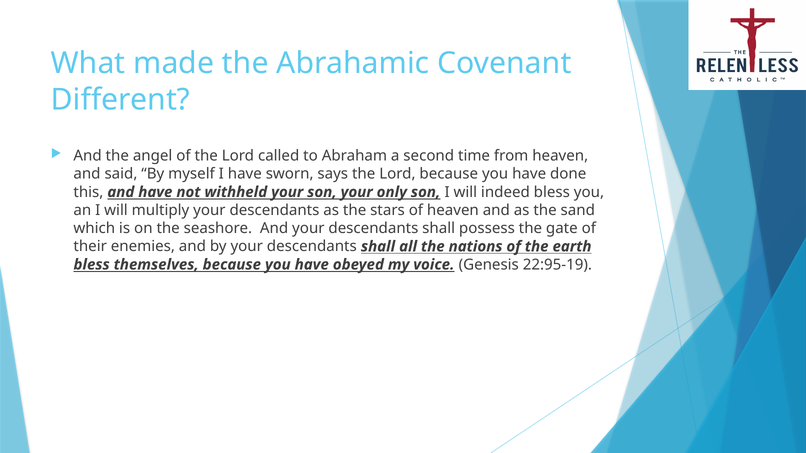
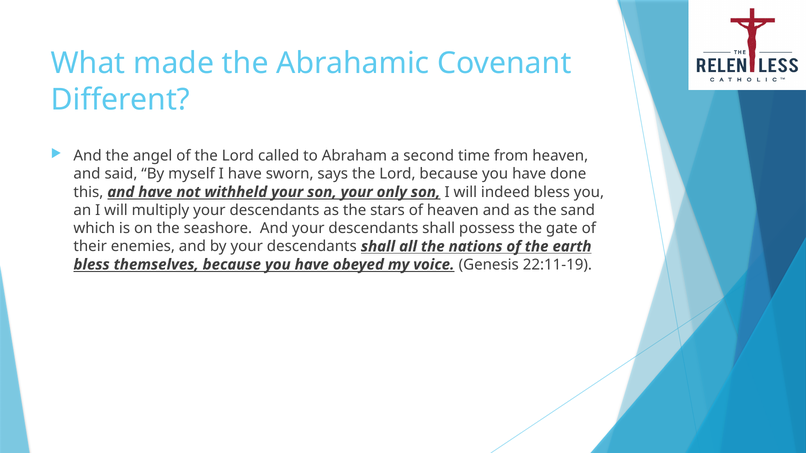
22:95-19: 22:95-19 -> 22:11-19 (557, 265)
